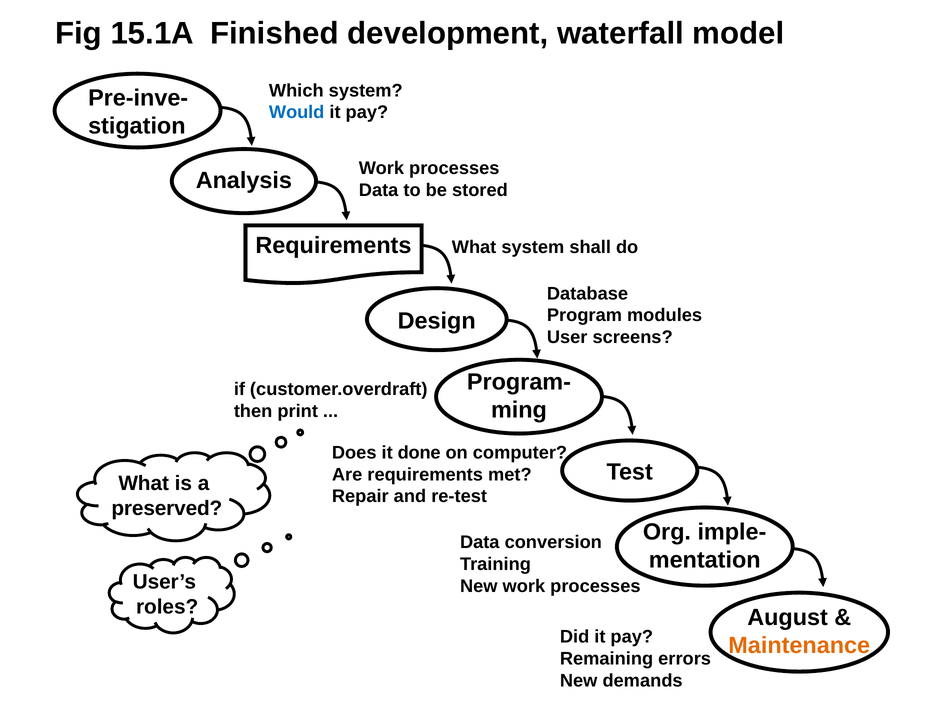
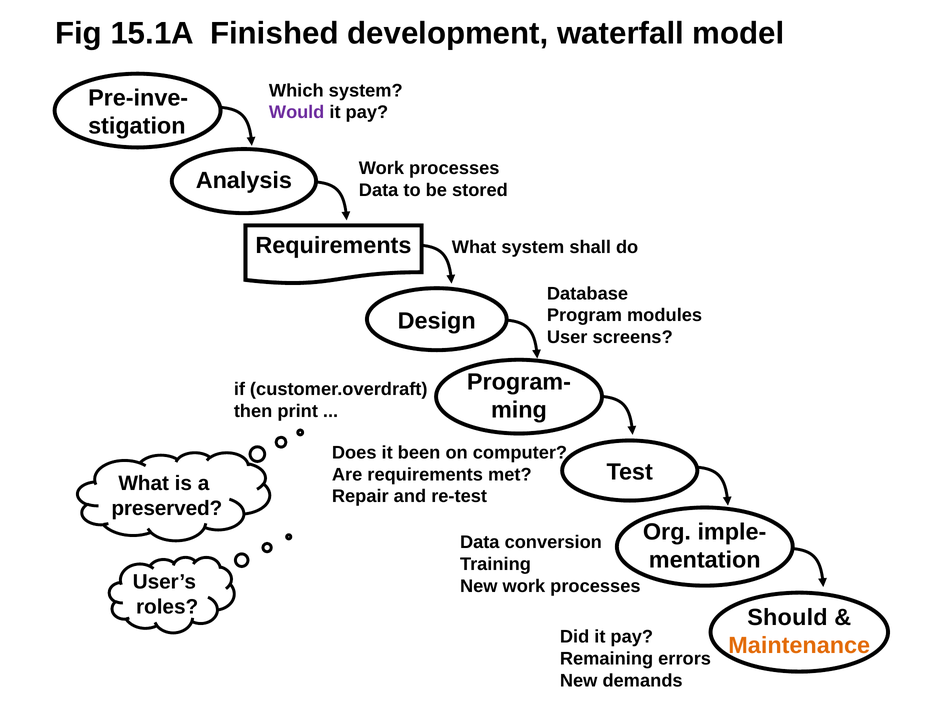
Would colour: blue -> purple (297, 112)
done: done -> been (419, 452)
August: August -> Should (787, 617)
